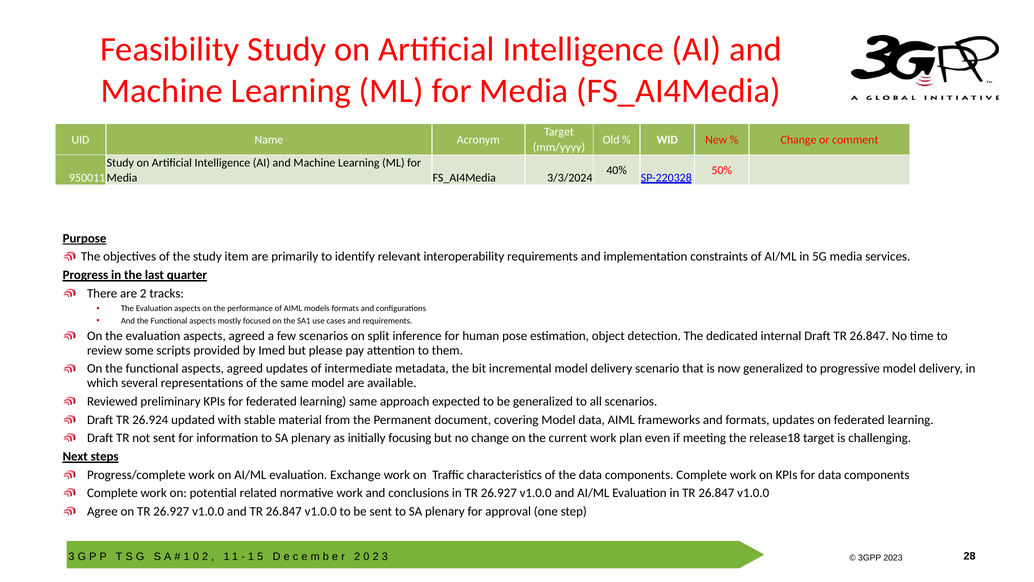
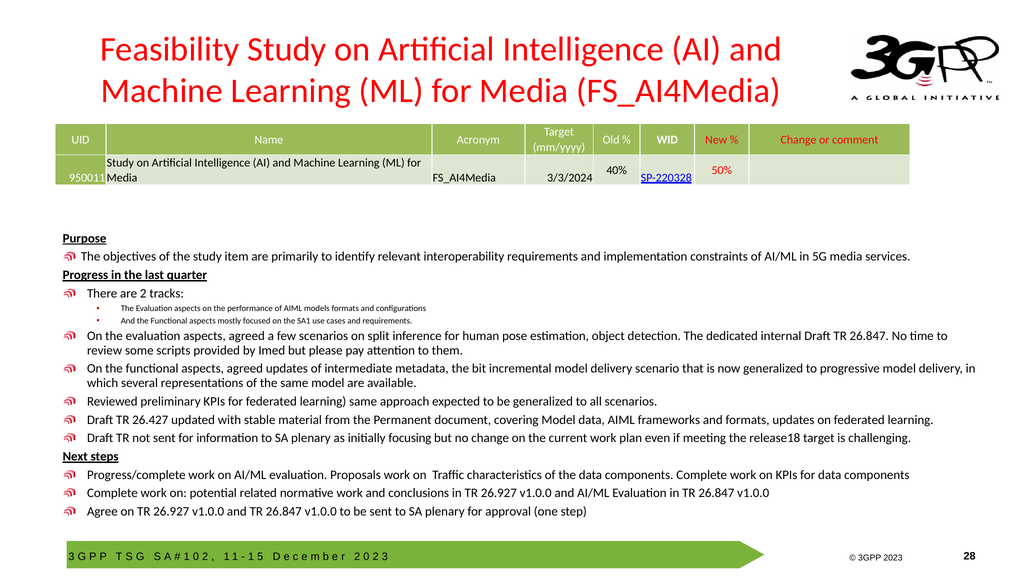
26.924: 26.924 -> 26.427 (150, 420)
Exchange: Exchange -> Proposals (356, 474)
